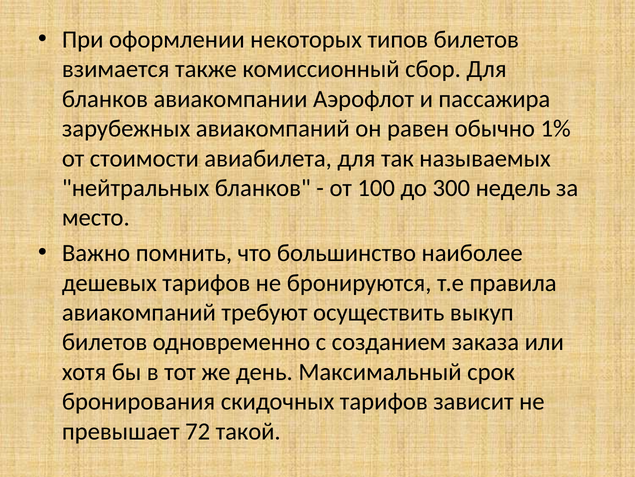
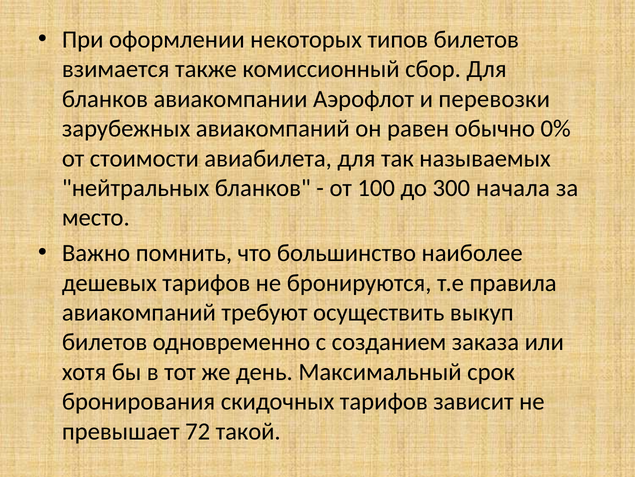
пассажира: пассажира -> перевозки (494, 99)
1%: 1% -> 0% (556, 129)
недель: недель -> начала (513, 188)
